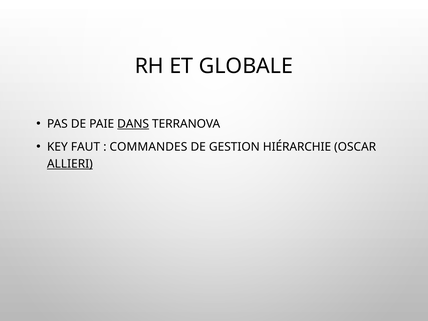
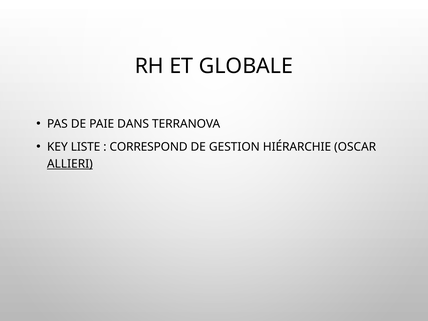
DANS underline: present -> none (133, 124)
FAUT: FAUT -> LISTE (86, 147)
COMMANDES: COMMANDES -> CORRESPOND (149, 147)
